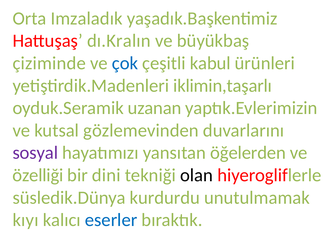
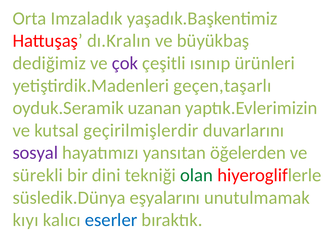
çiziminde: çiziminde -> dediğimiz (49, 63)
çok colour: blue -> purple (125, 63)
kabul: kabul -> ısınıp (210, 63)
iklimin,taşarlı: iklimin,taşarlı -> geçen,taşarlı (222, 86)
gözlemevinden: gözlemevinden -> geçirilmişlerdir (141, 130)
özelliği: özelliği -> sürekli (38, 175)
olan colour: black -> green (196, 175)
kurdurdu: kurdurdu -> eşyalarını (165, 198)
